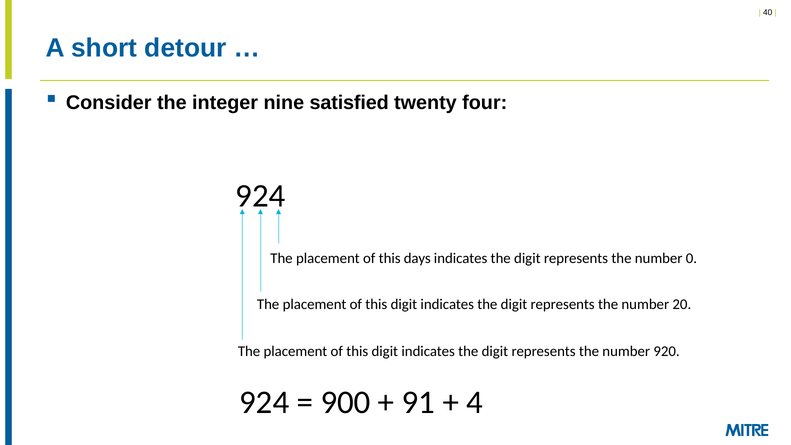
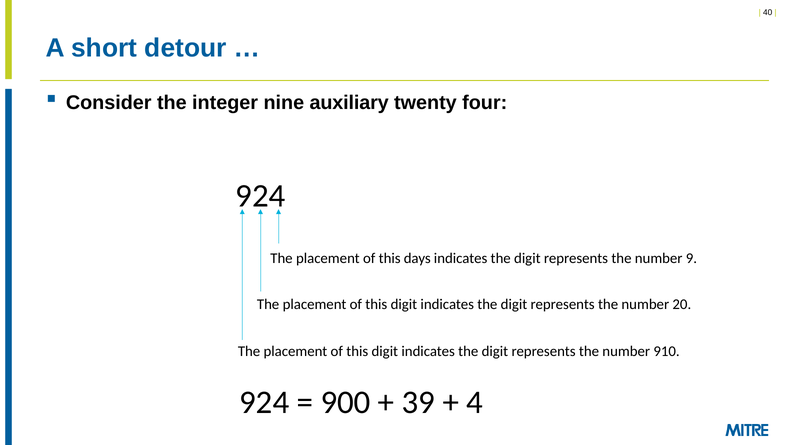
satisfied: satisfied -> auxiliary (349, 103)
0: 0 -> 9 (691, 258)
920: 920 -> 910 (667, 352)
91: 91 -> 39 (418, 402)
